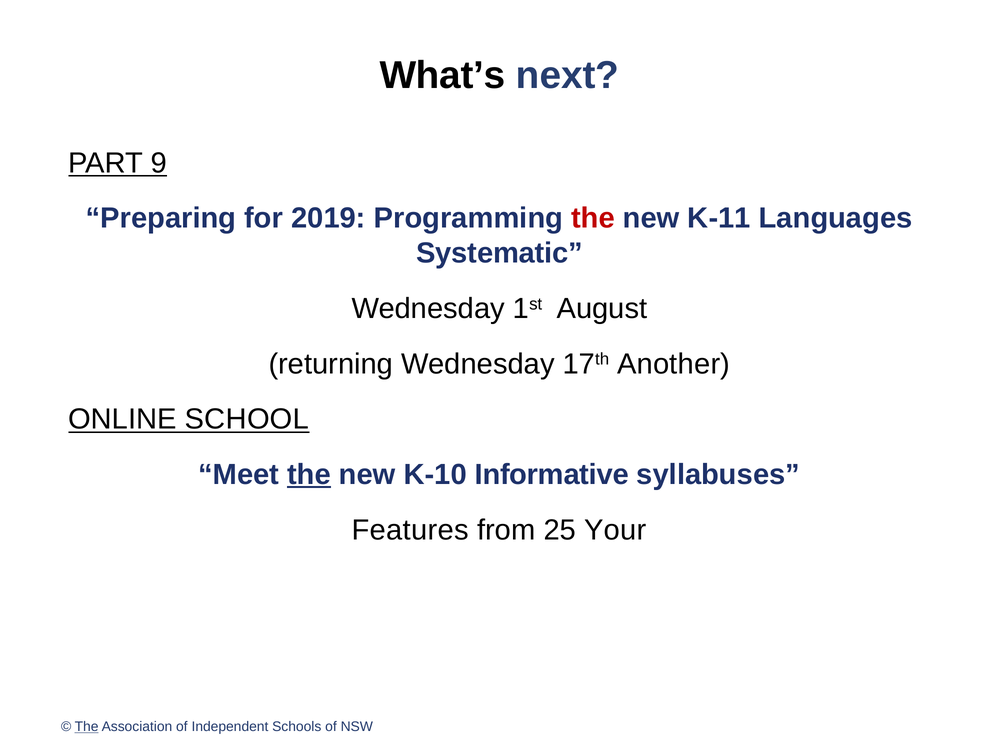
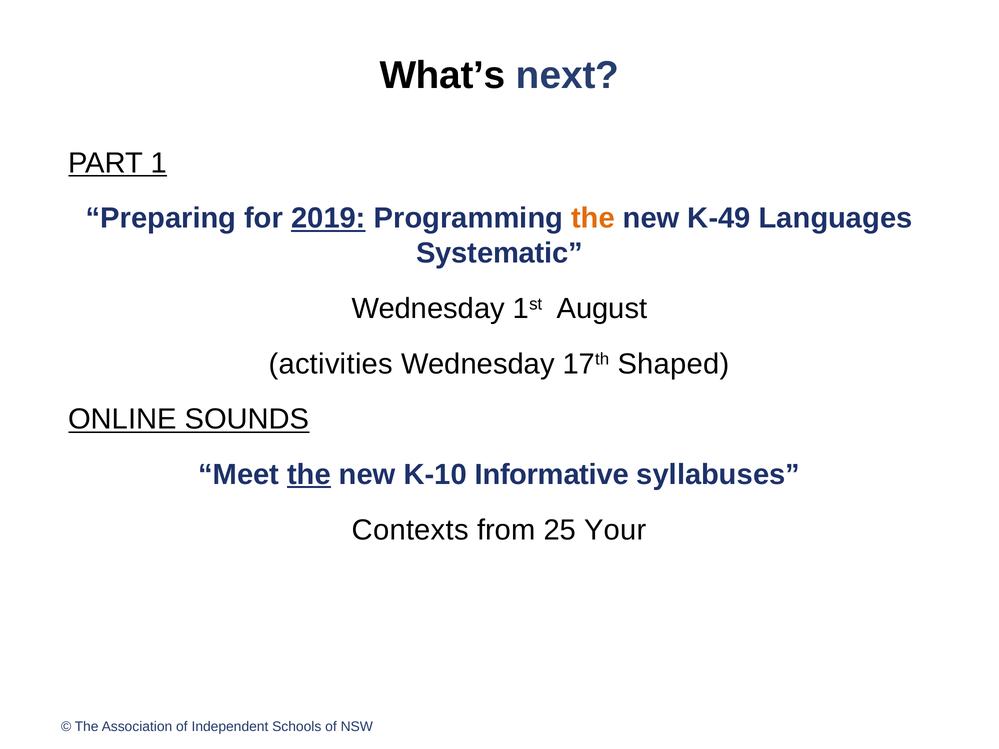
9: 9 -> 1 (159, 163)
2019 underline: none -> present (328, 218)
the colour: red -> orange (593, 218)
K-11: K-11 -> K-49 (719, 218)
returning: returning -> activities (331, 364)
Another: Another -> Shaped (674, 364)
SCHOOL: SCHOOL -> SOUNDS (247, 419)
Features: Features -> Contexts (410, 530)
The underline: present -> none (87, 727)
